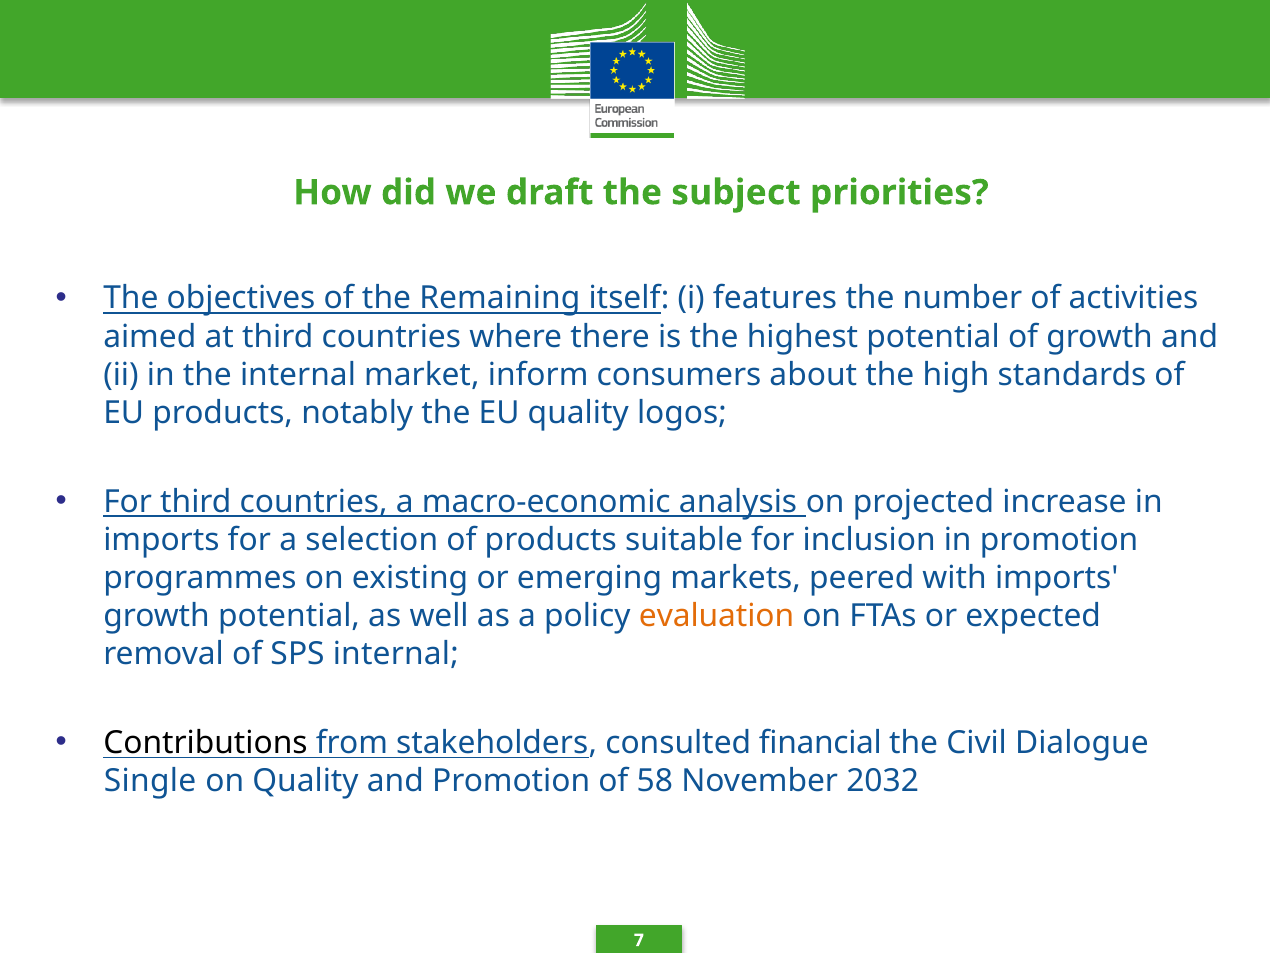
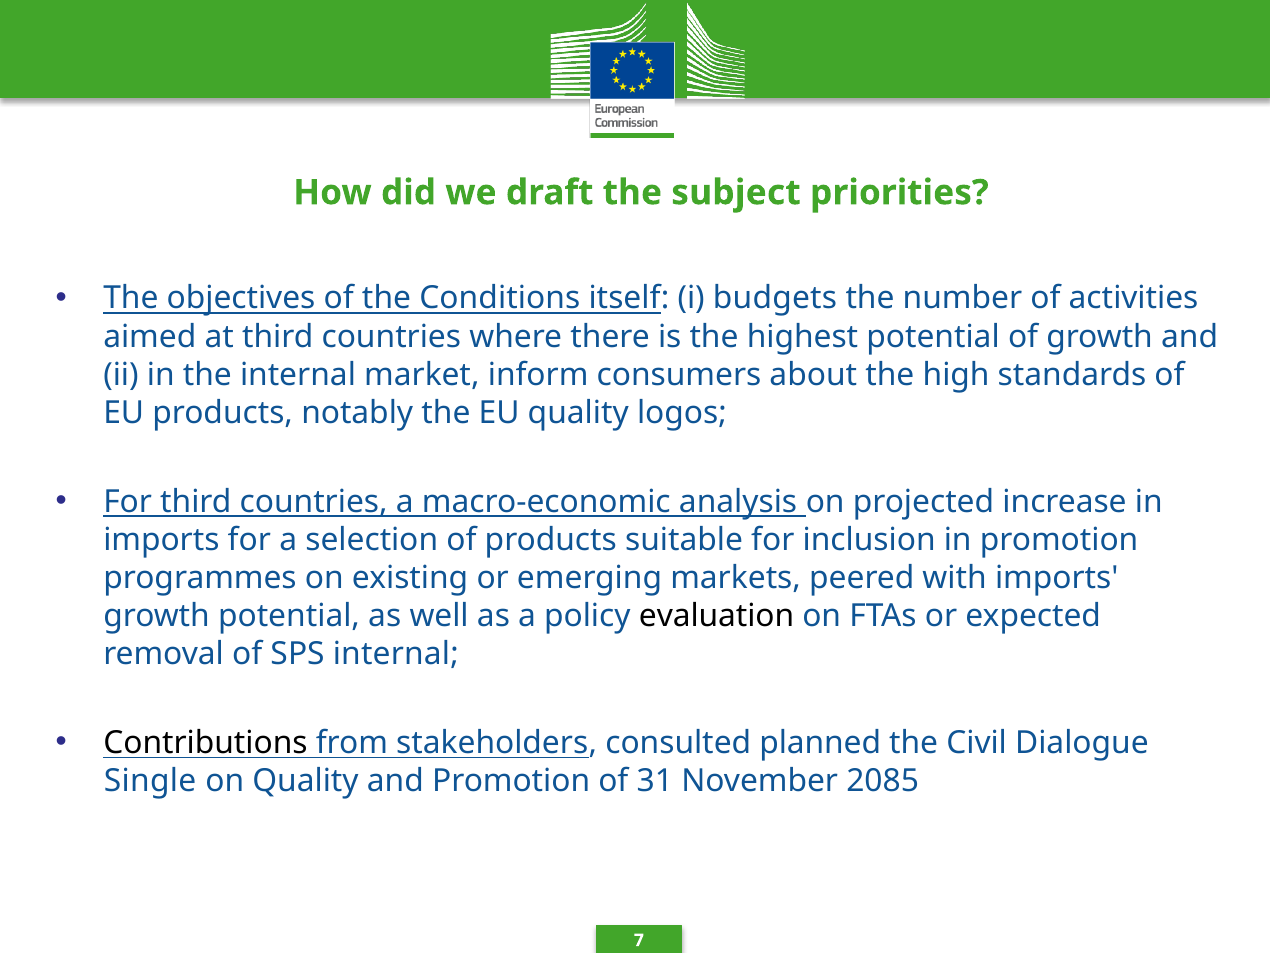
Remaining: Remaining -> Conditions (500, 298)
features: features -> budgets (775, 298)
evaluation colour: orange -> black (717, 616)
financial: financial -> planned (820, 743)
58: 58 -> 31 (655, 781)
2032: 2032 -> 2085 (883, 781)
